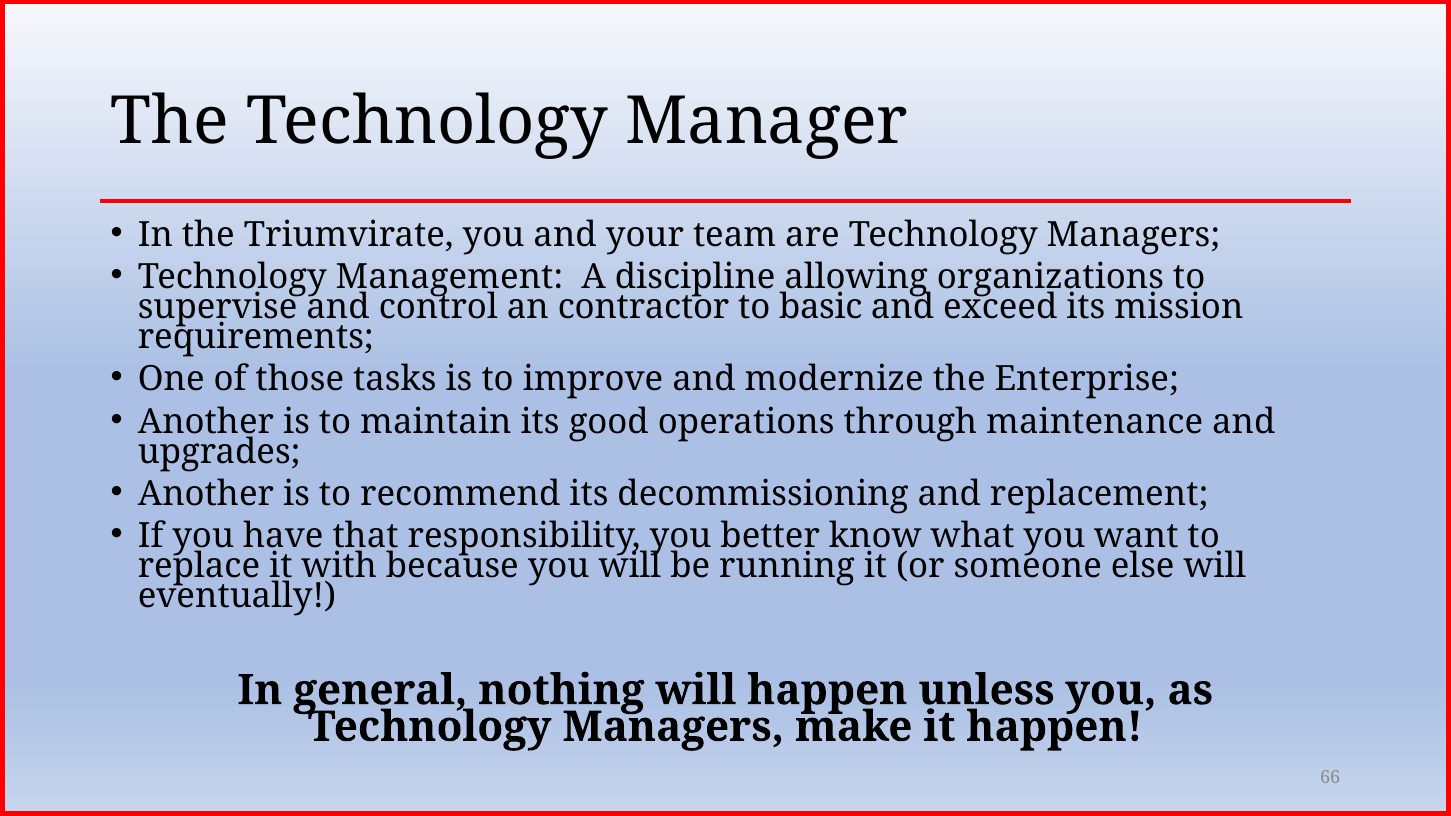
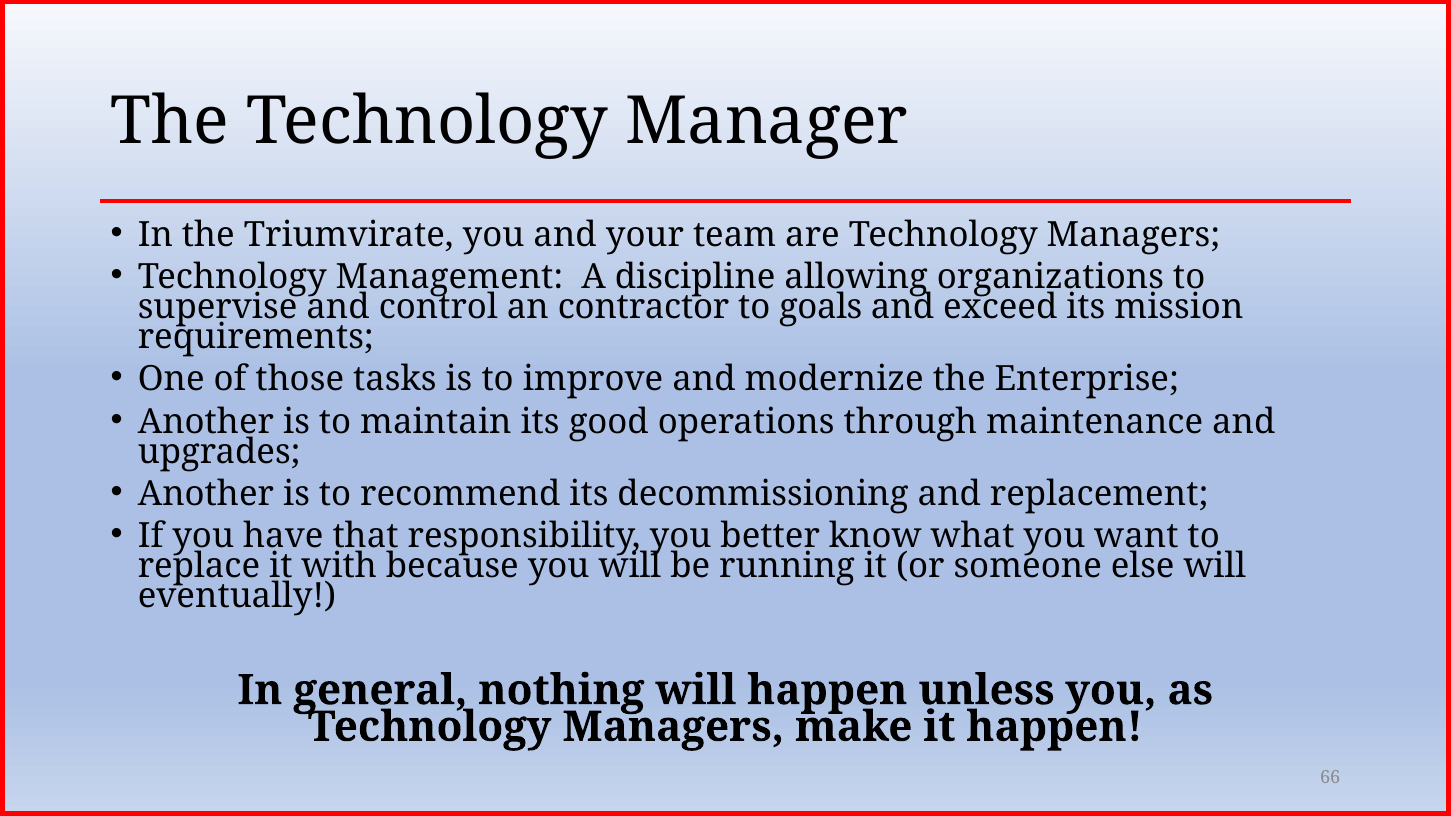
basic: basic -> goals (821, 307)
